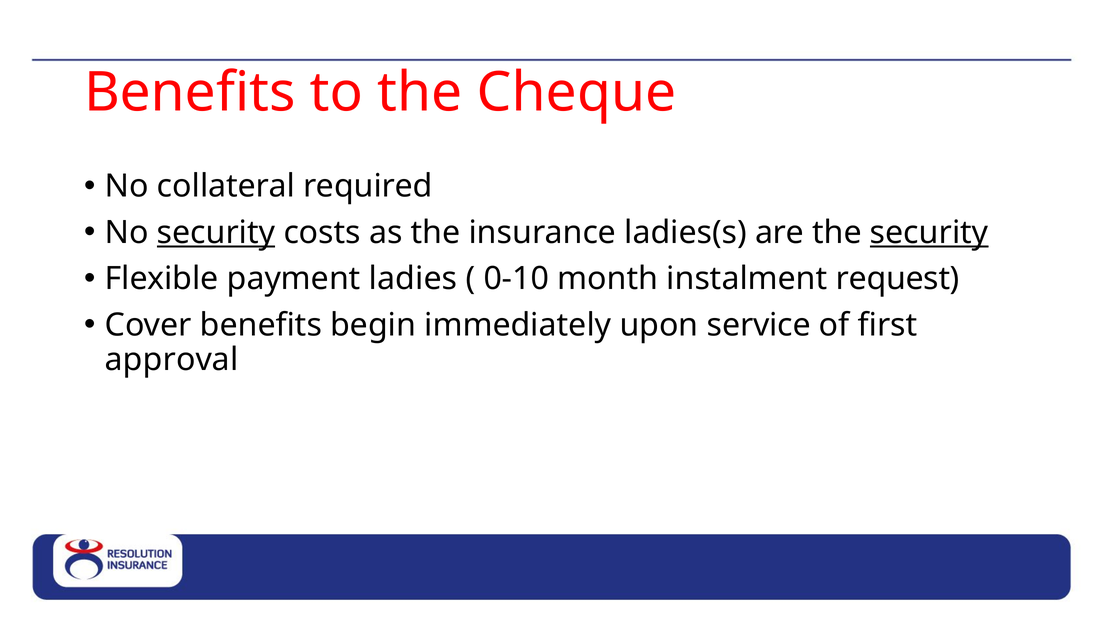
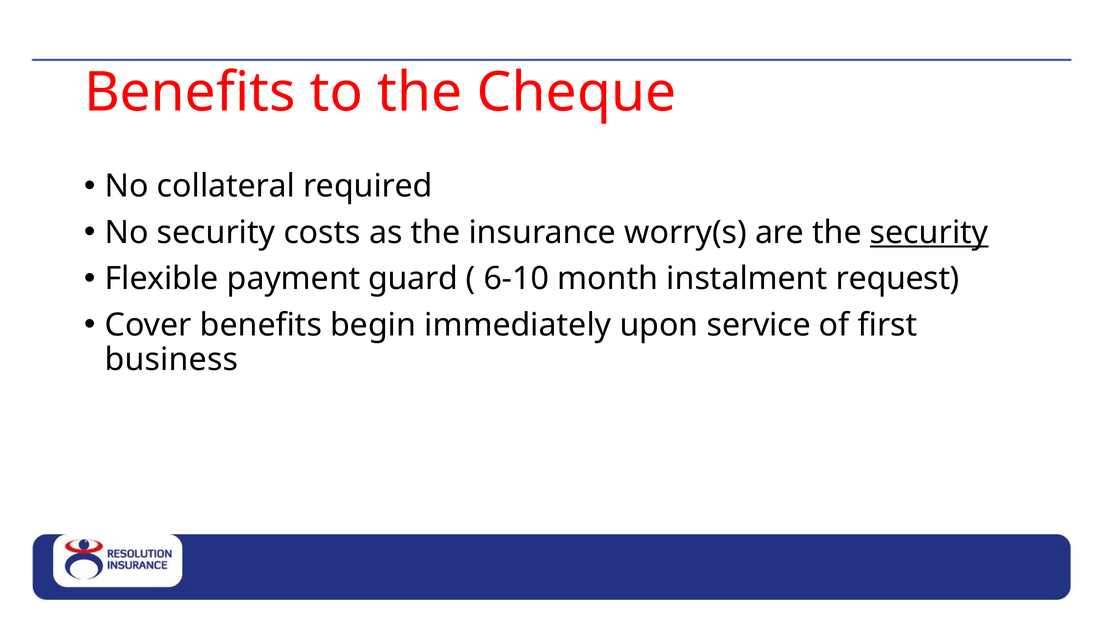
security underline: present -> none (216, 233)
ladies(s: ladies(s -> worry(s (686, 233)
ladies: ladies -> guard (413, 279)
0-10: 0-10 -> 6-10 (516, 279)
approval: approval -> business (172, 360)
